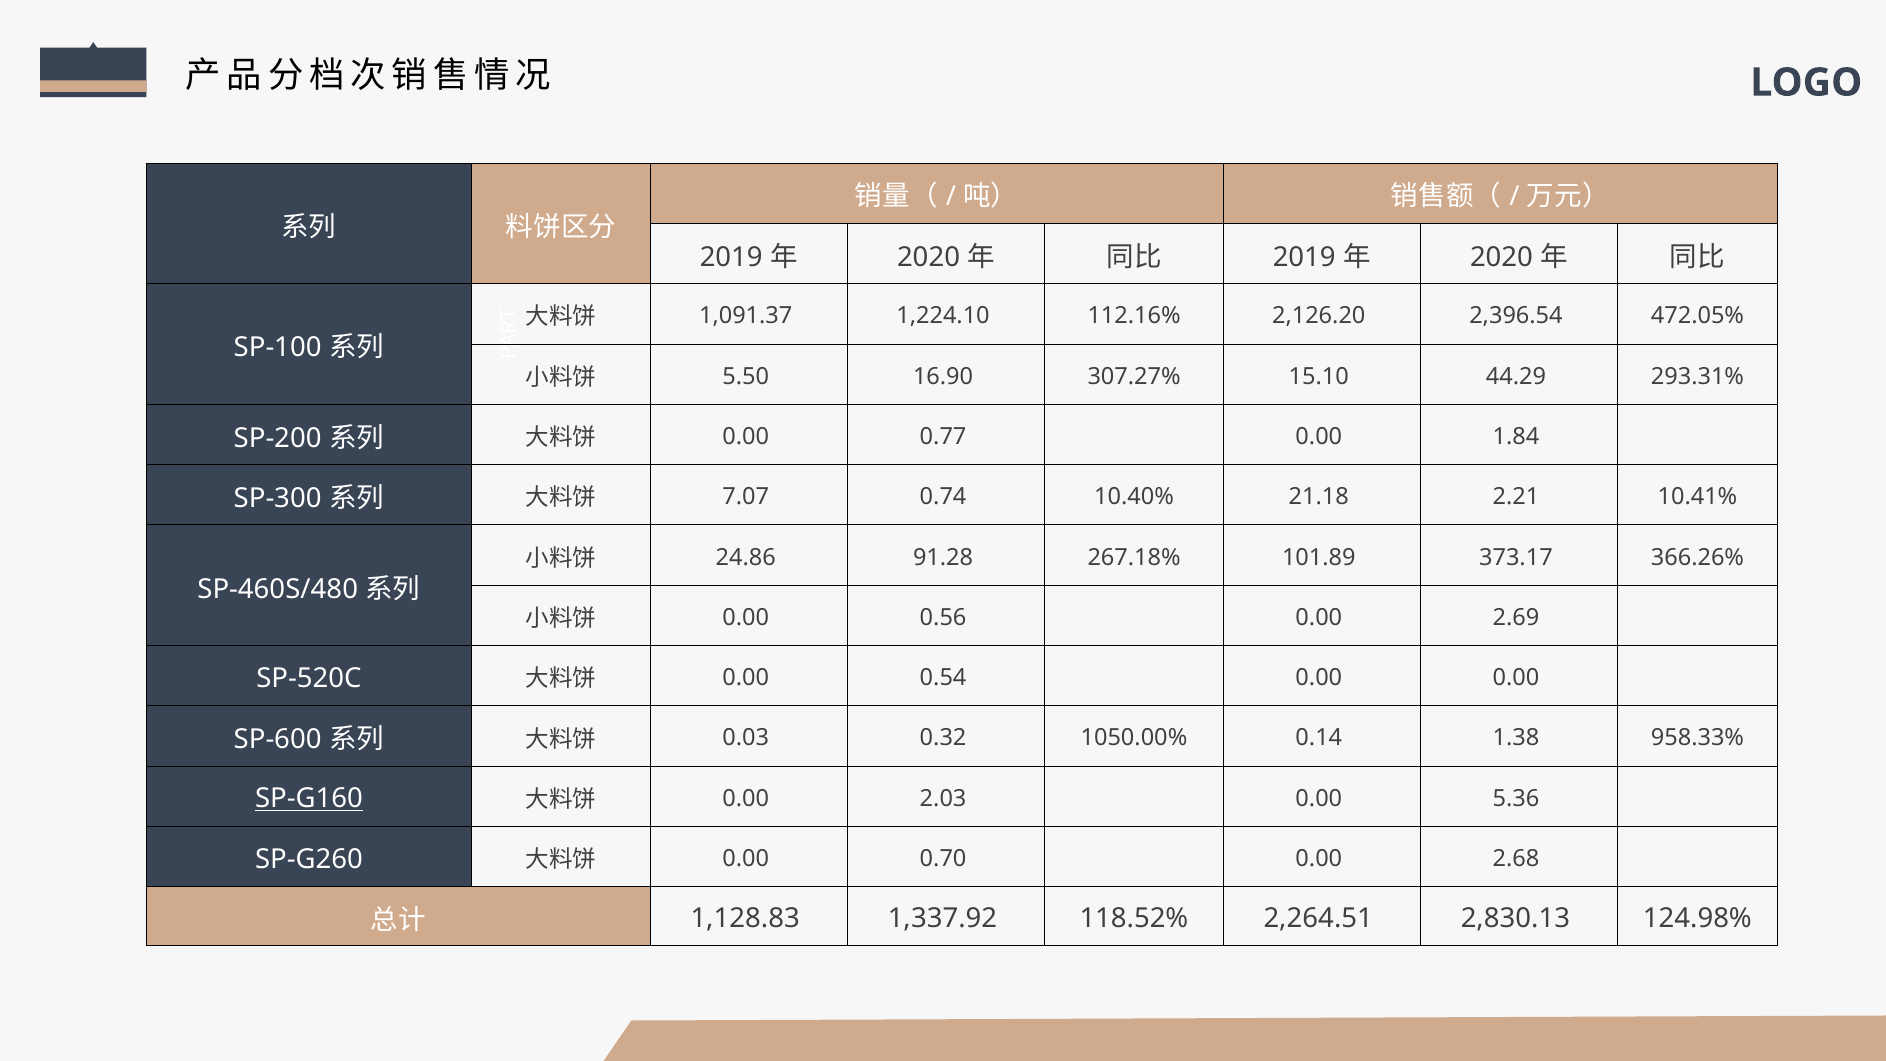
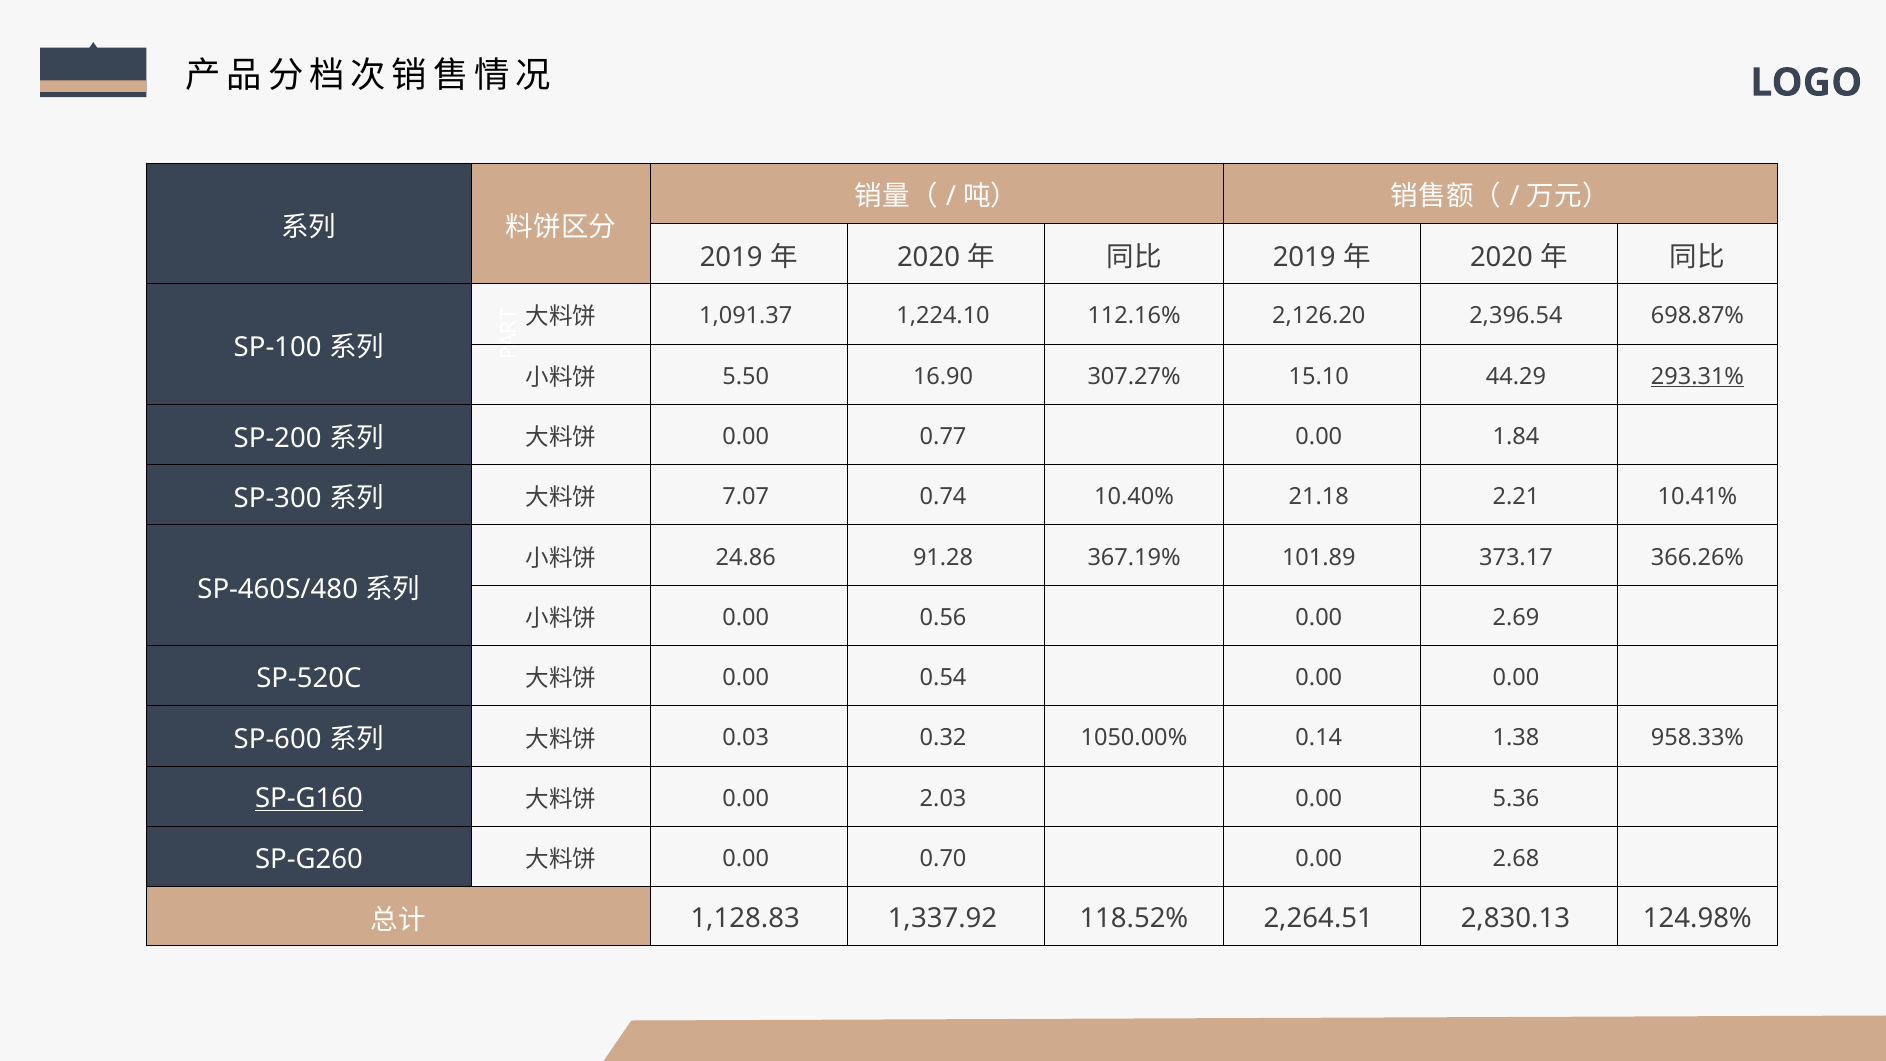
472.05%: 472.05% -> 698.87% (1698, 316)
293.31% underline: none -> present (1698, 376)
267.18%: 267.18% -> 367.19% (1134, 557)
